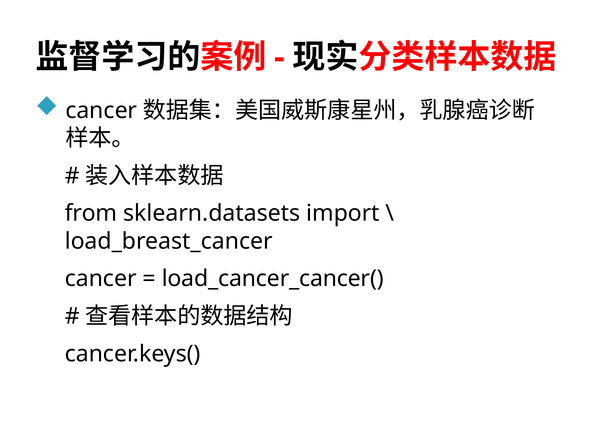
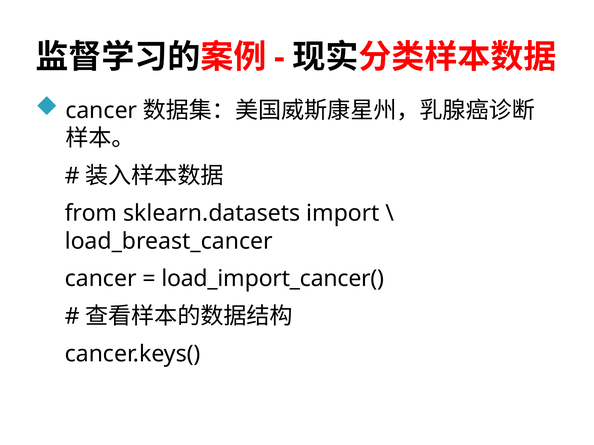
load_cancer_cancer(: load_cancer_cancer( -> load_import_cancer( (273, 279)
